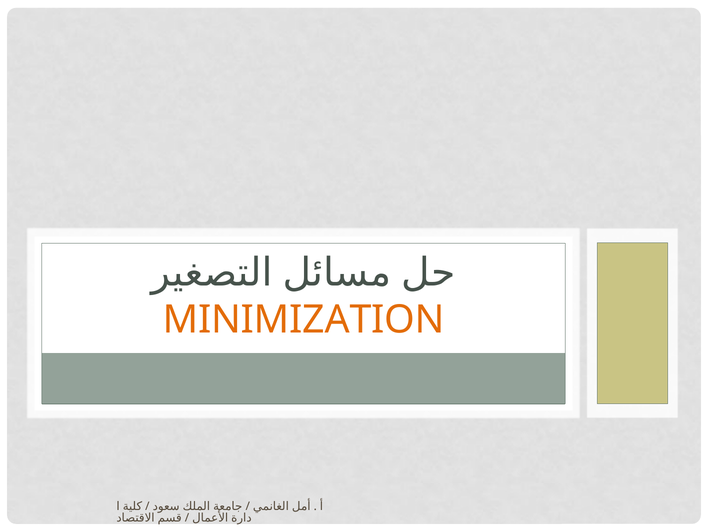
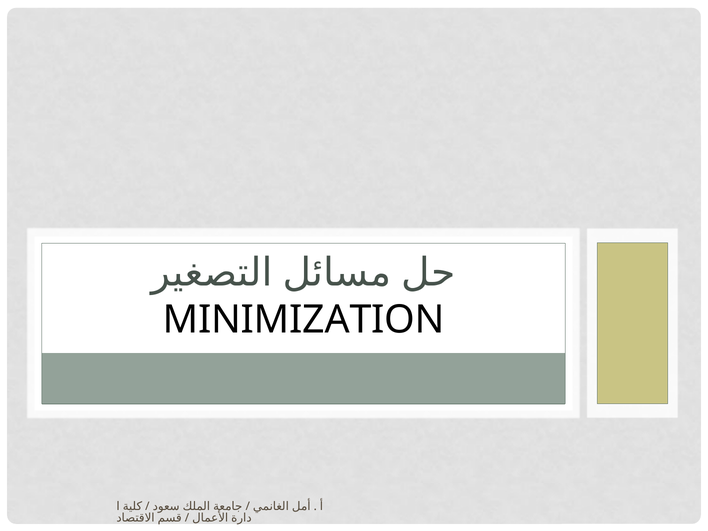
MINIMIZATION colour: orange -> black (304, 320)
